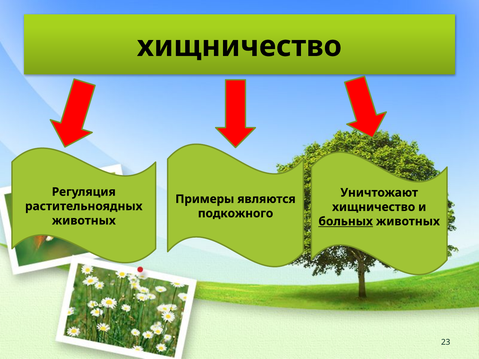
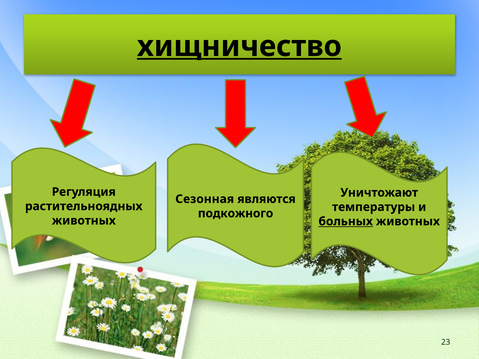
хищничество underline: none -> present (239, 46)
Примеры: Примеры -> Сезонная (205, 199)
хищничество: хищничество -> температуры (374, 207)
